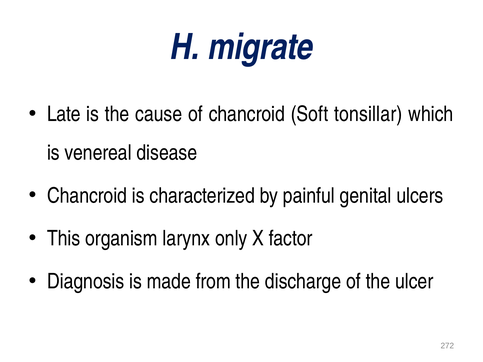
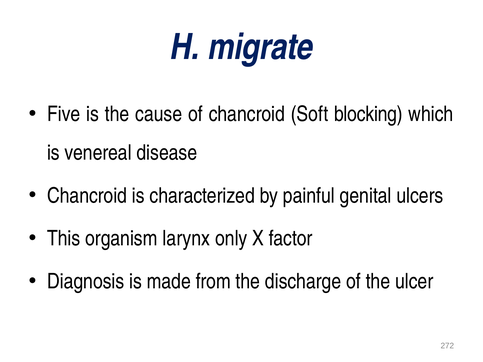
Late: Late -> Five (64, 114)
tonsillar: tonsillar -> blocking (368, 114)
